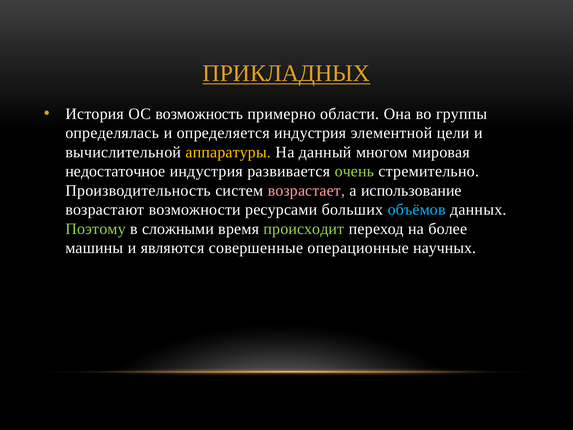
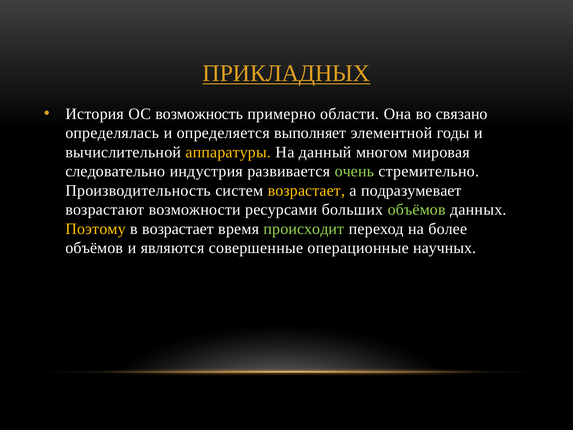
группы: группы -> связано (462, 114)
определяется индустрия: индустрия -> выполняет (310, 133)
цели: цели -> годы (453, 133)
недостаточное: недостаточное -> следовательно (115, 171)
возрастает colour: pink -> yellow (306, 190)
использование: использование -> подразумевает (411, 190)
объёмов colour: light blue -> light green (417, 209)
Поэтому colour: light green -> yellow (96, 229)
в сложными: сложными -> возрастает (178, 229)
машины: машины -> объёмов (94, 248)
